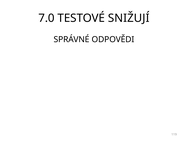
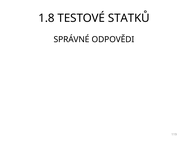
7.0: 7.0 -> 1.8 (46, 18)
SNIŽUJÍ: SNIŽUJÍ -> STATKŮ (129, 18)
